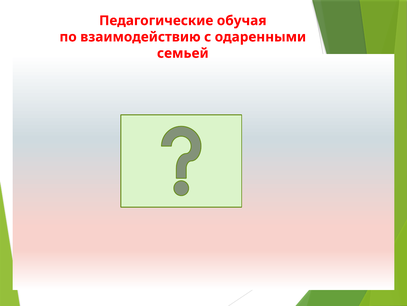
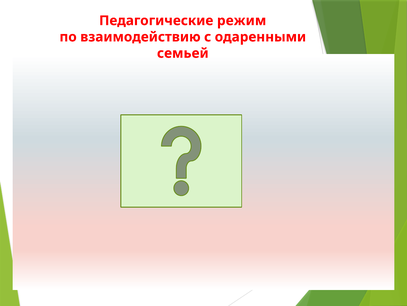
обучая: обучая -> режим (242, 21)
